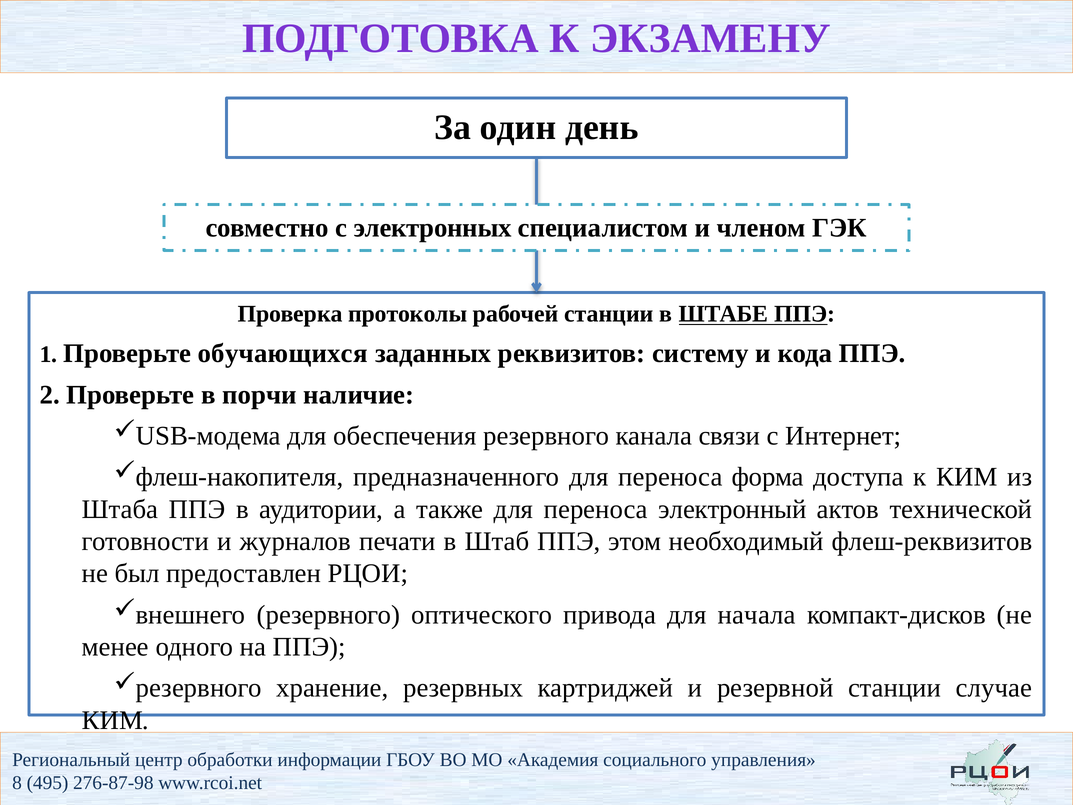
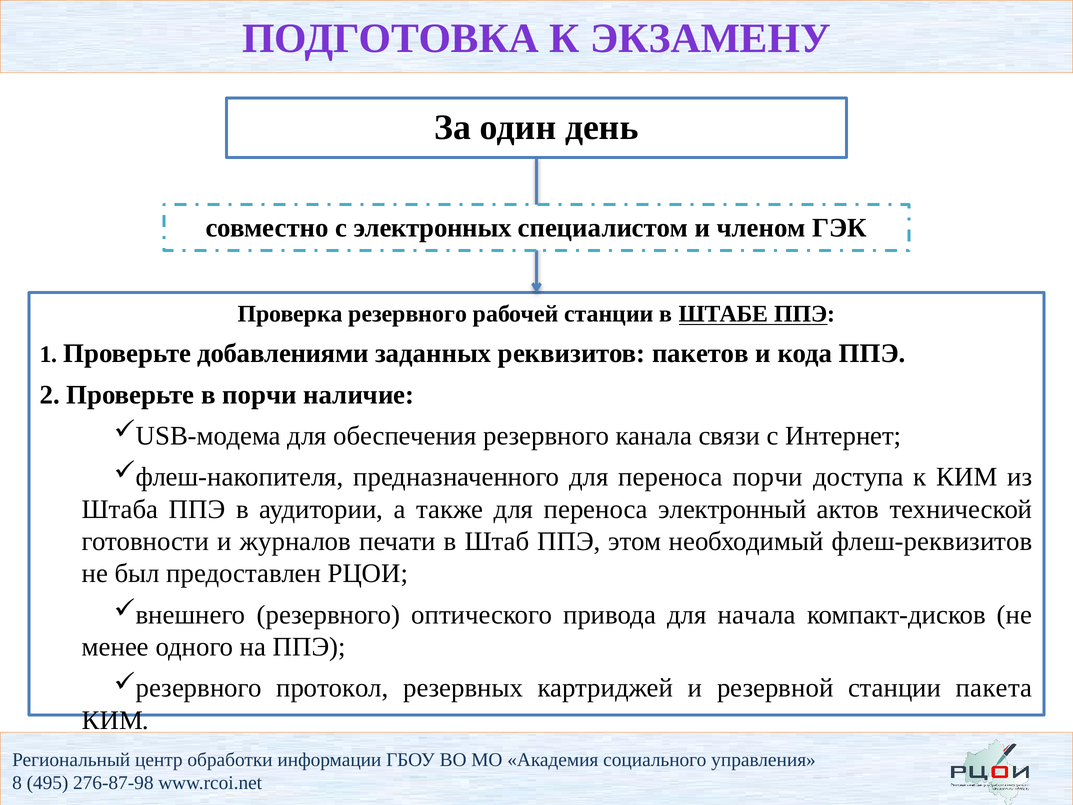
Проверка протоколы: протоколы -> резервного (408, 314)
обучающихся: обучающихся -> добавлениями (283, 353)
систему: систему -> пакетов (700, 353)
переноса форма: форма -> порчи (768, 477)
хранение: хранение -> протокол (332, 688)
случае: случае -> пакета (994, 688)
